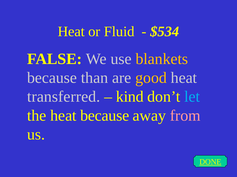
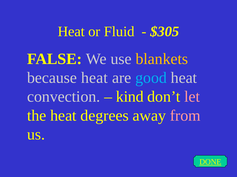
$534: $534 -> $305 (165, 32)
because than: than -> heat (94, 78)
good colour: yellow -> light blue (151, 78)
transferred: transferred -> convection (64, 97)
let colour: light blue -> pink (192, 97)
heat because: because -> degrees (105, 116)
